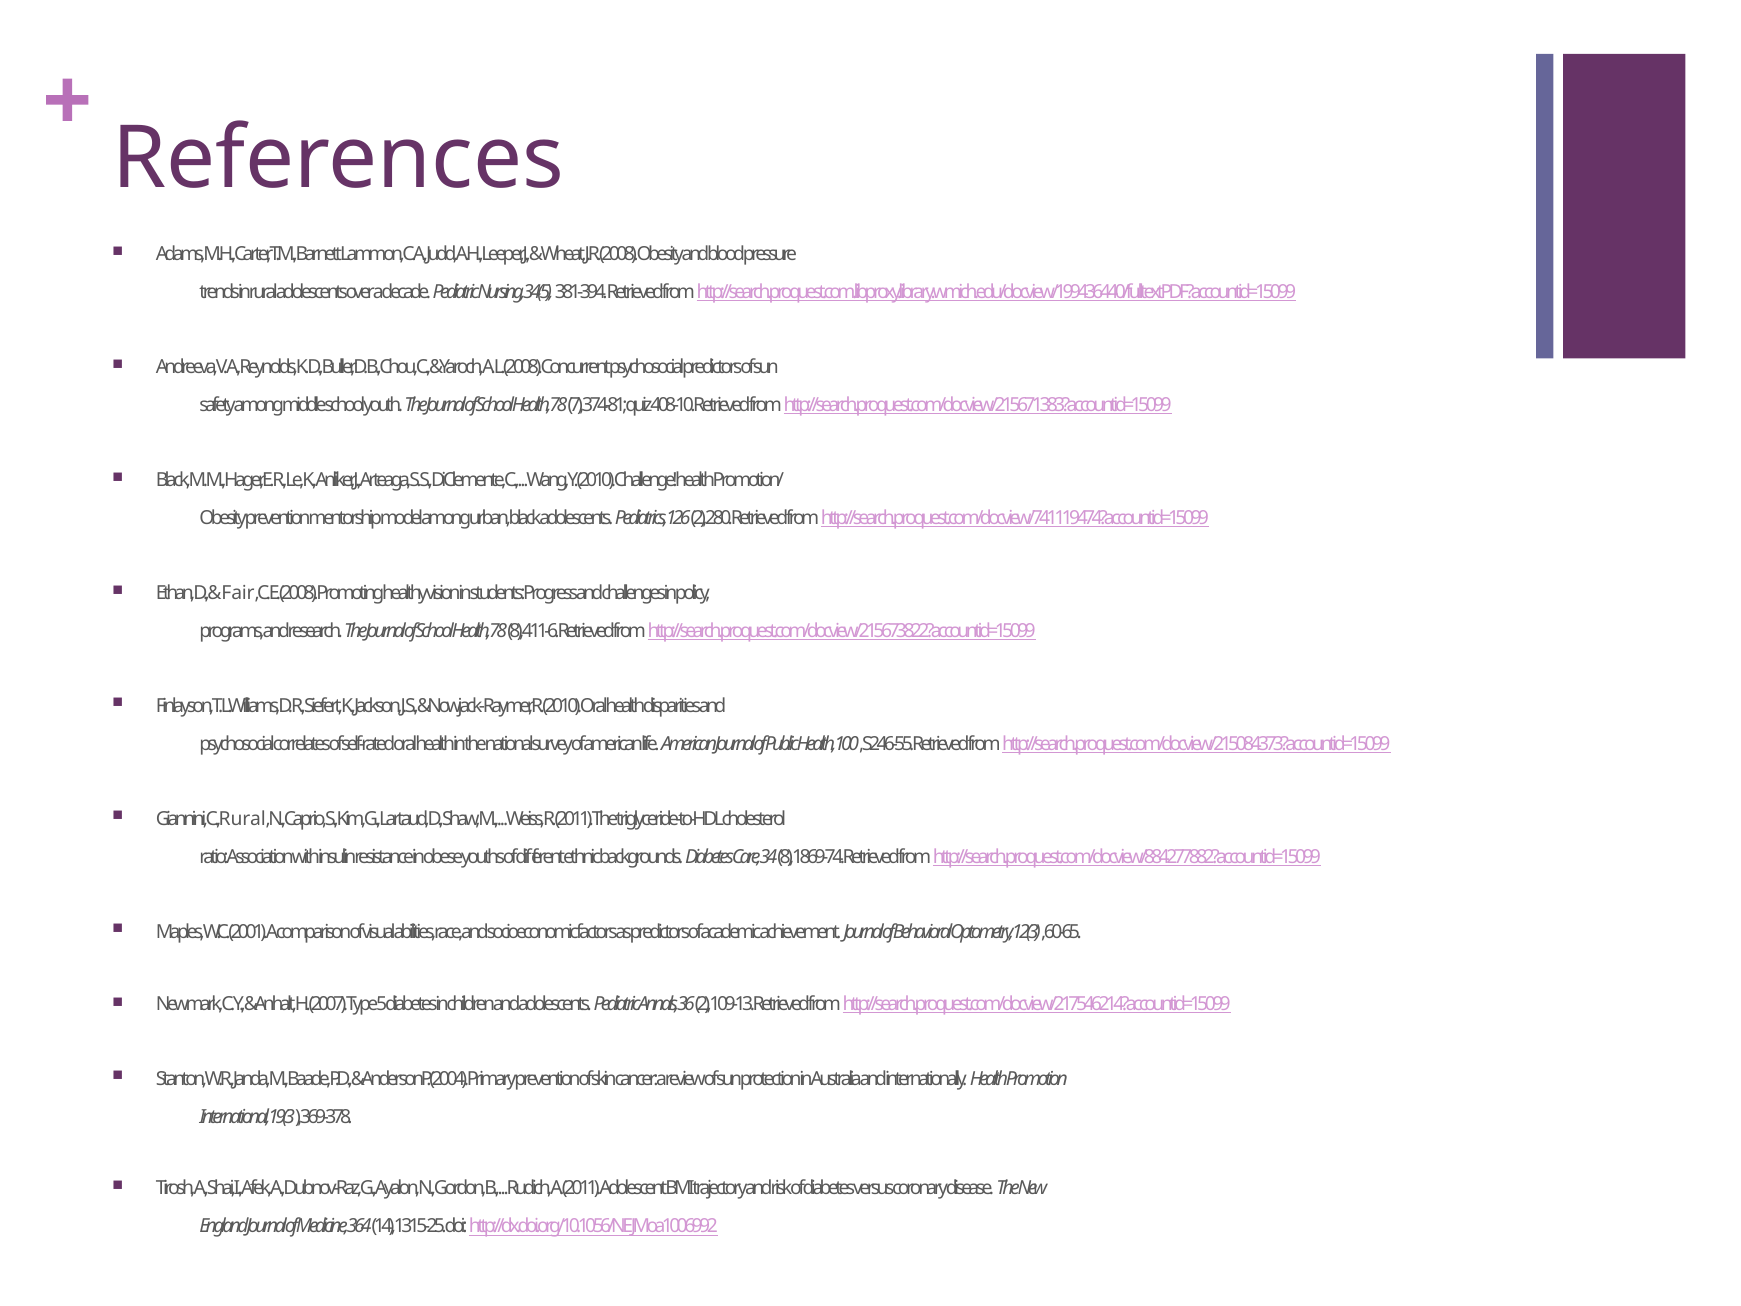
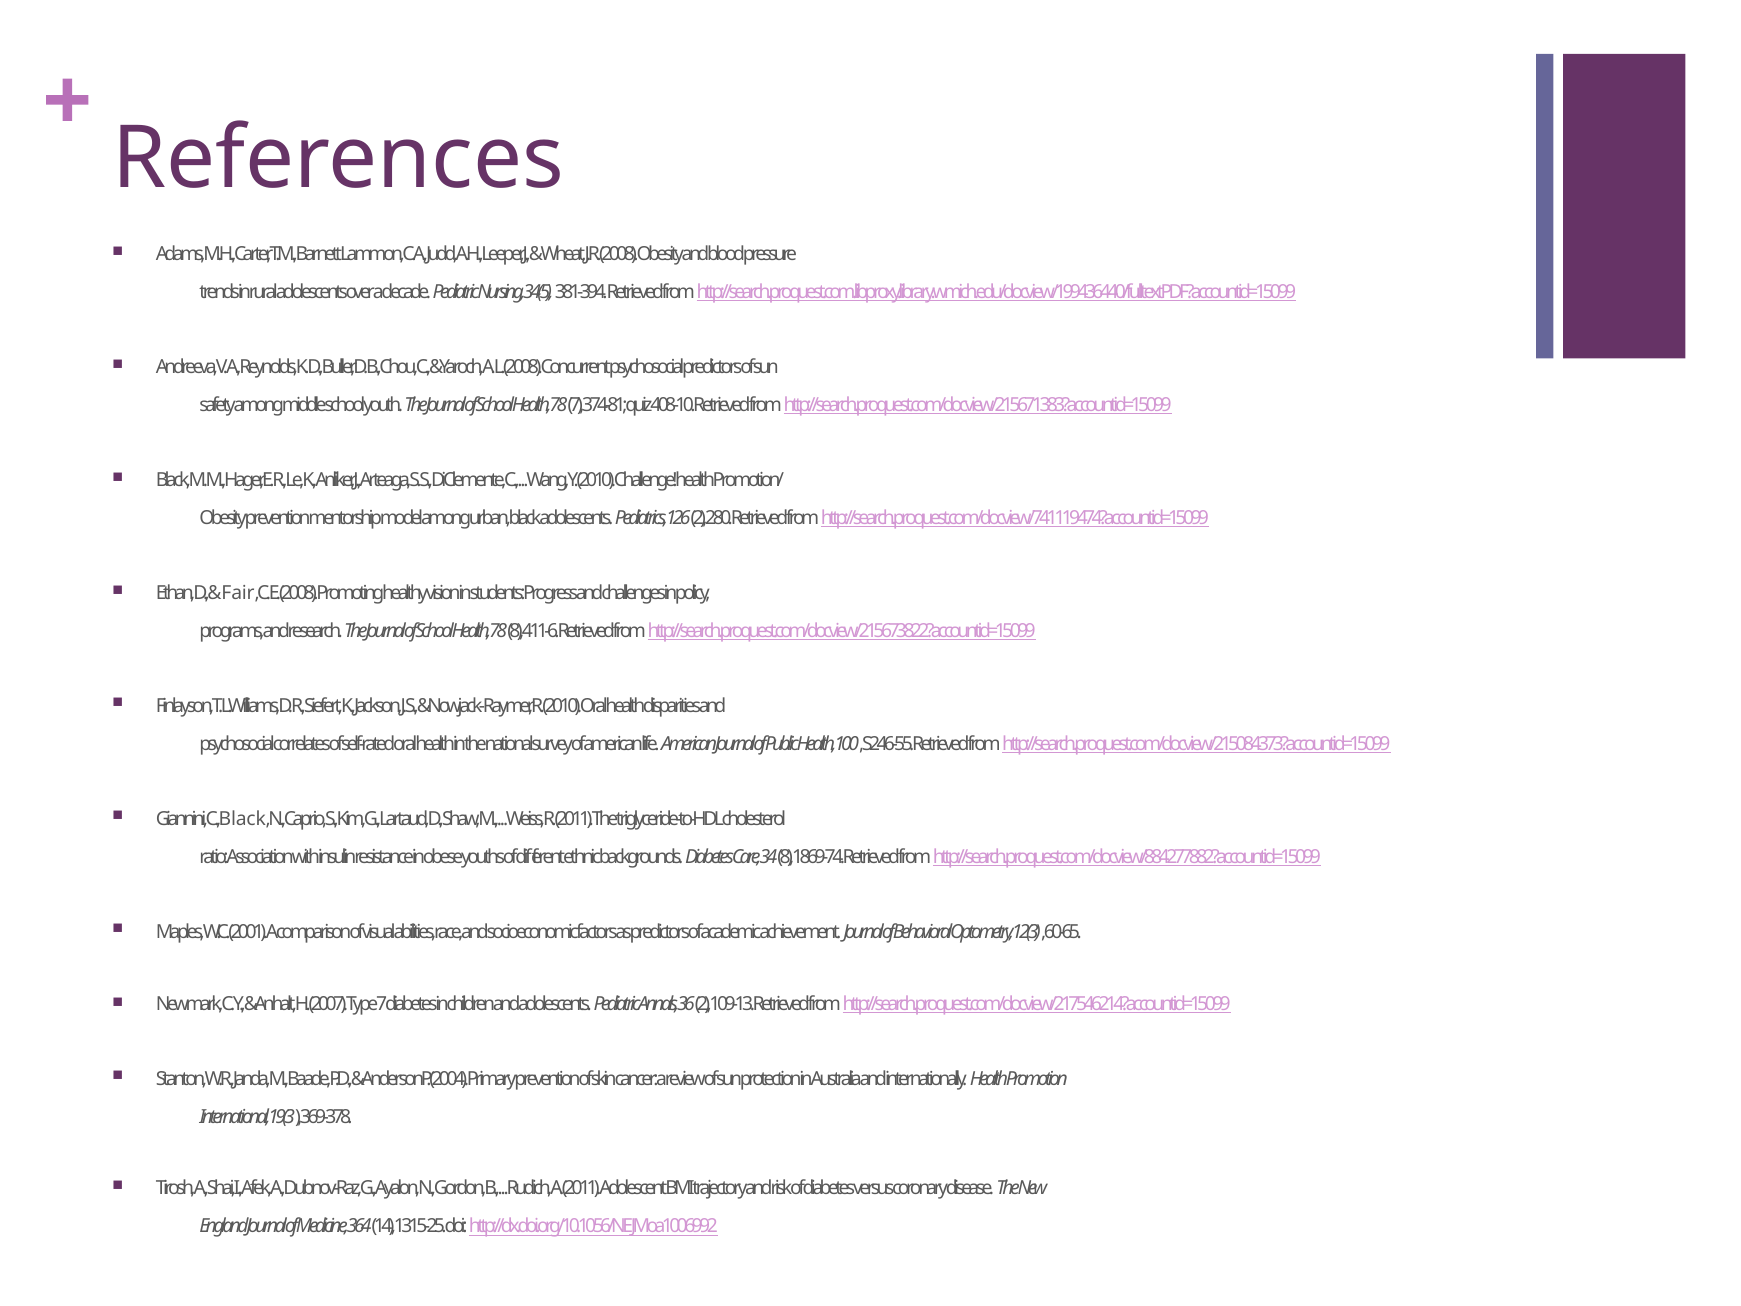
Rural: Rural -> Black (245, 819)
5: 5 -> 7 (382, 1003)
